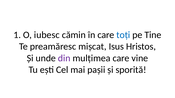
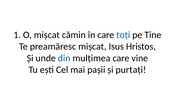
O iubesc: iubesc -> mișcat (47, 35)
din colour: purple -> blue (64, 58)
sporită: sporită -> purtați (131, 70)
